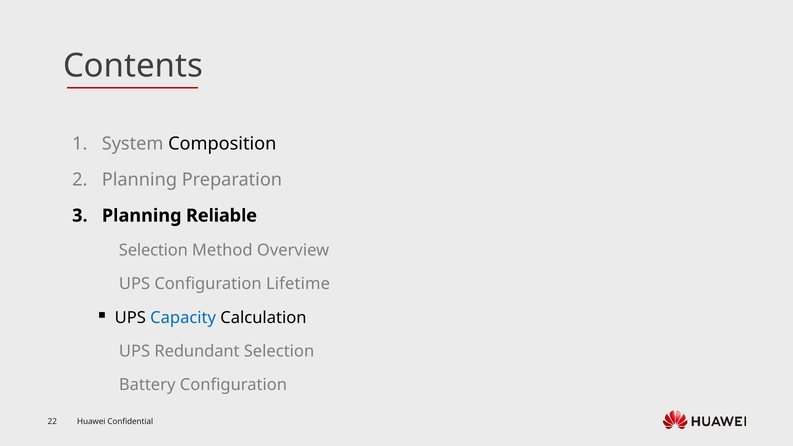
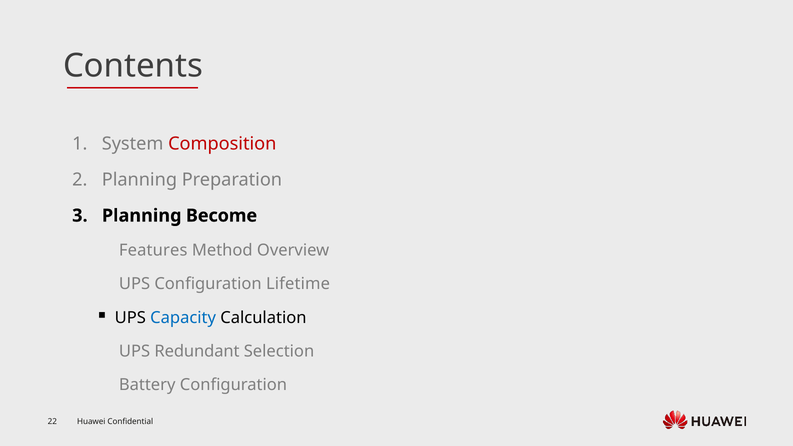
Composition colour: black -> red (222, 144)
Reliable: Reliable -> Become (222, 216)
Selection: Selection -> Features (153, 250)
